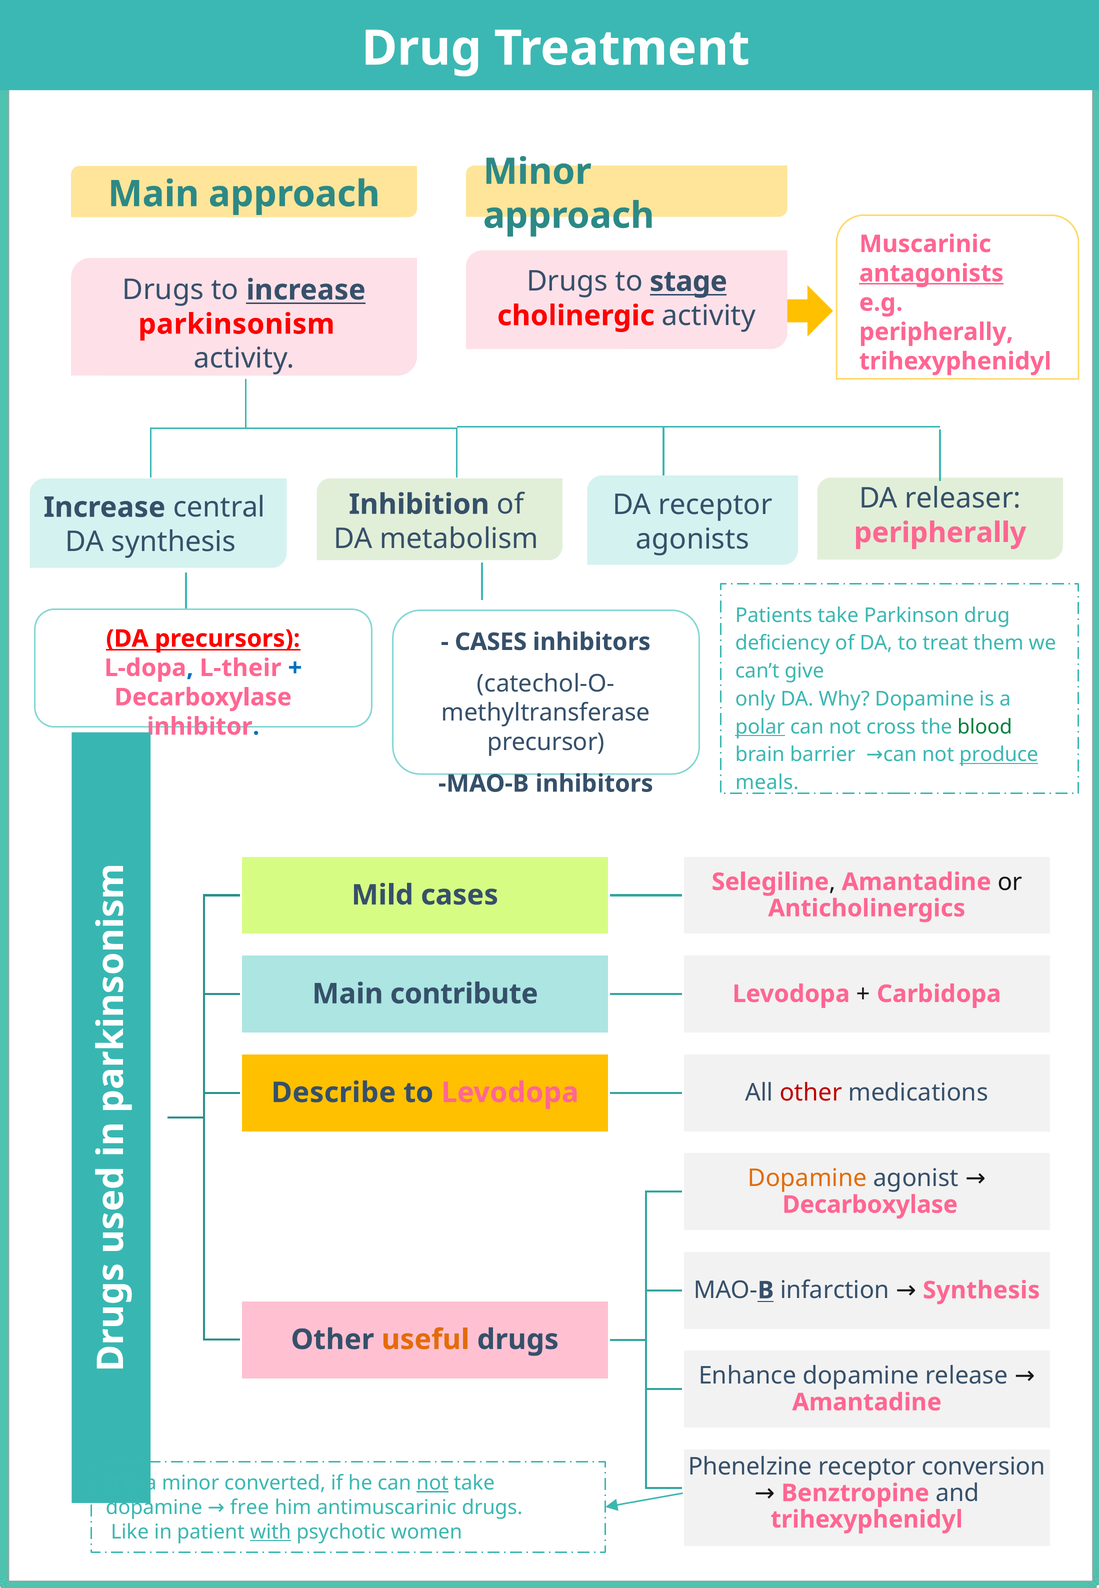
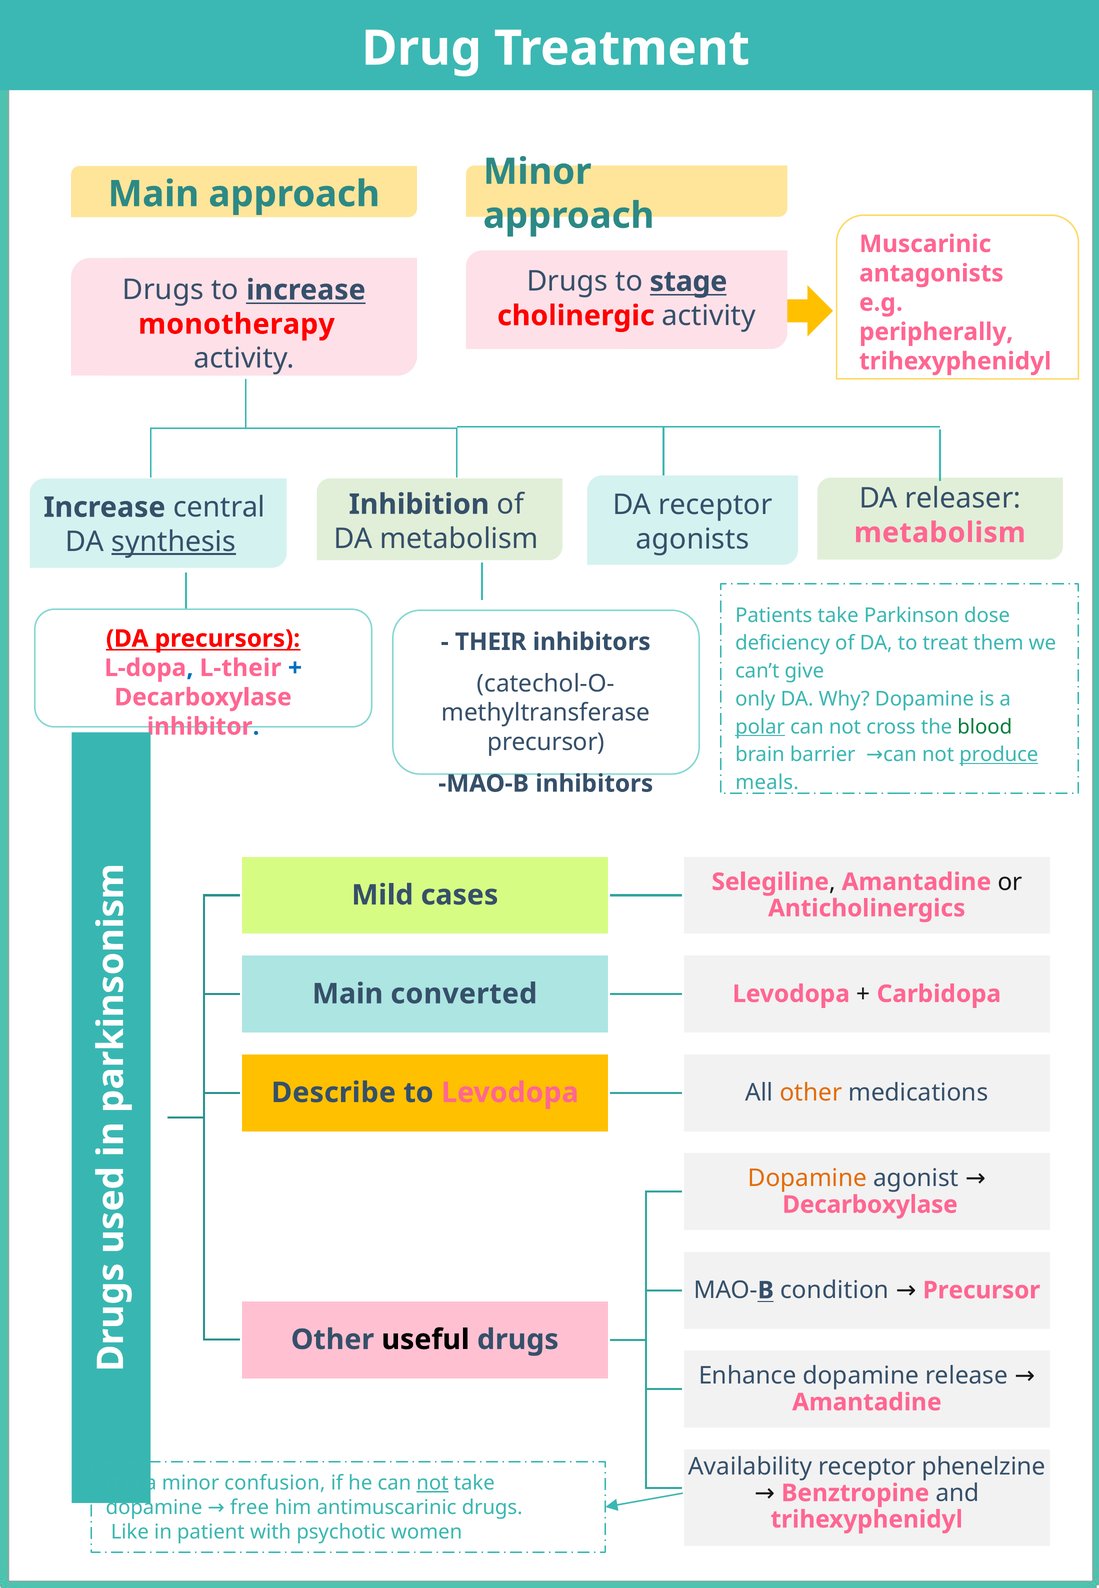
antagonists underline: present -> none (931, 273)
parkinsonism: parkinsonism -> monotherapy (236, 324)
peripherally: peripherally -> metabolism (940, 533)
synthesis underline: none -> present (174, 541)
Parkinson drug: drug -> dose (987, 615)
CASES: CASES -> THEIR (491, 642)
contribute: contribute -> converted (464, 994)
other colour: red -> orange (811, 1092)
infarction: infarction -> condition (835, 1290)
Synthesis: Synthesis -> Precursor (981, 1290)
useful colour: orange -> black (425, 1339)
Phenelzine: Phenelzine -> Availability (750, 1466)
conversion: conversion -> phenelzine (984, 1466)
converted: converted -> confusion (275, 1482)
with underline: present -> none (271, 1531)
